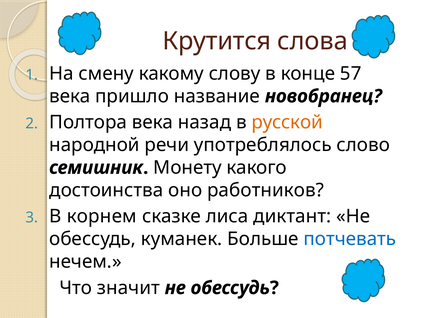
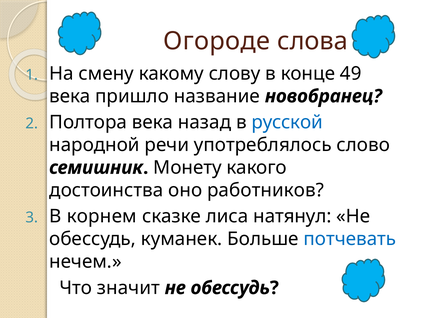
Крутится: Крутится -> Огороде (217, 41)
57: 57 -> 49 (351, 74)
русской colour: orange -> blue (287, 122)
диктант: диктант -> натянул (292, 216)
